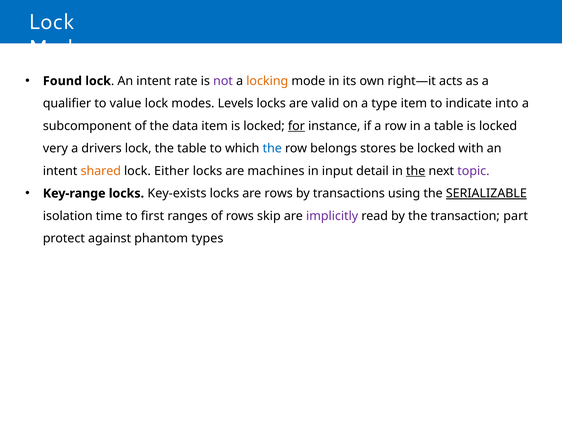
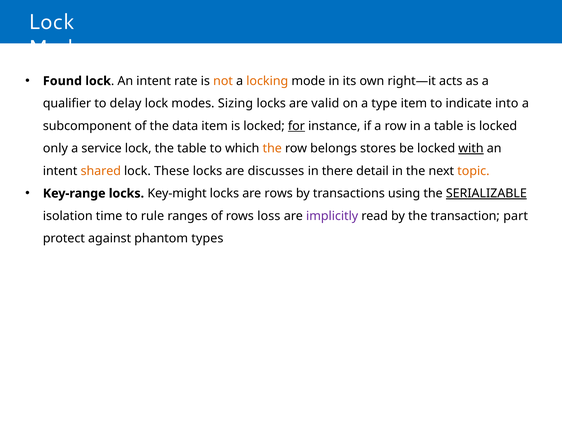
not colour: purple -> orange (223, 81)
value: value -> delay (126, 103)
Levels: Levels -> Sizing (235, 103)
very: very -> only (55, 148)
drivers: drivers -> service (102, 148)
the colour: blue -> orange (272, 148)
with underline: none -> present (471, 148)
Either: Either -> These (172, 171)
machines: machines -> discusses (276, 171)
input: input -> there (337, 171)
the underline: present -> none (416, 171)
topic colour: purple -> orange (473, 171)
Key-exists: Key-exists -> Key-might (177, 193)
first: first -> rule (152, 216)
skip: skip -> loss (269, 216)
